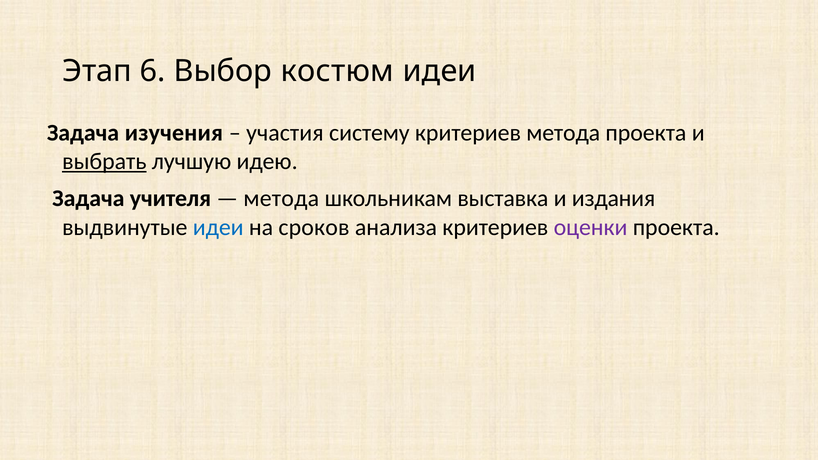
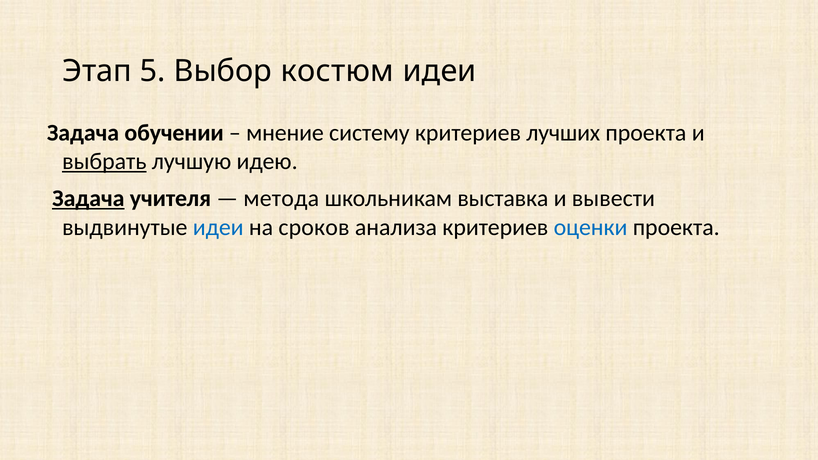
6: 6 -> 5 (153, 71)
изучения: изучения -> обучении (174, 133)
участия: участия -> мнение (285, 133)
критериев метода: метода -> лучших (563, 133)
Задача underline: none -> present (88, 199)
издания: издания -> вывести (613, 199)
оценки colour: purple -> blue (591, 227)
